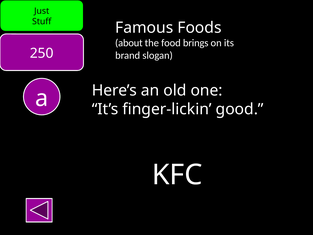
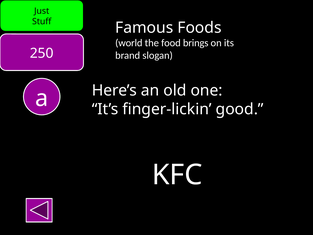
about: about -> world (129, 43)
